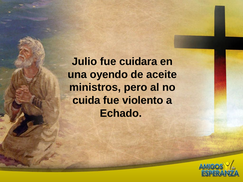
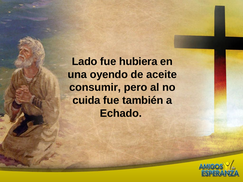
Julio: Julio -> Lado (85, 62)
cuidara: cuidara -> hubiera (138, 62)
ministros: ministros -> consumir (95, 88)
violento: violento -> también (143, 100)
